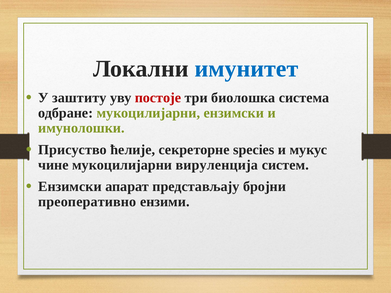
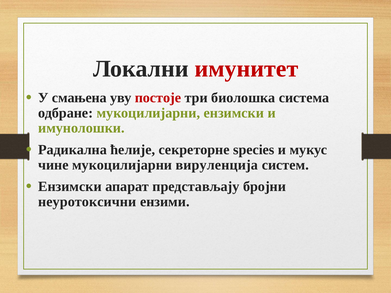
имунитет colour: blue -> red (246, 69)
заштиту: заштиту -> смањена (79, 98)
Присуство: Присуство -> Радикална (72, 150)
преоперативно: преоперативно -> неуротоксични (87, 202)
